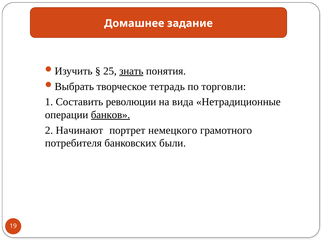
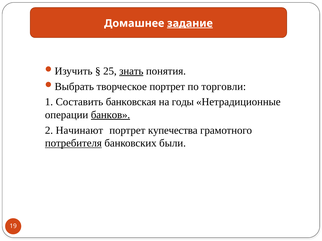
задание underline: none -> present (190, 23)
творческое тетрадь: тетрадь -> портрет (167, 87)
революции: революции -> банковская (131, 102)
вида: вида -> годы (183, 102)
немецкого: немецкого -> купечества (173, 131)
потребителя underline: none -> present (73, 143)
